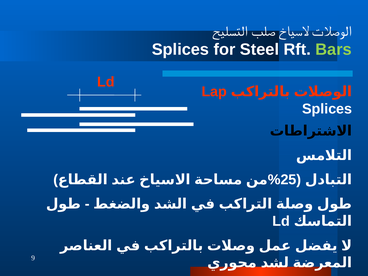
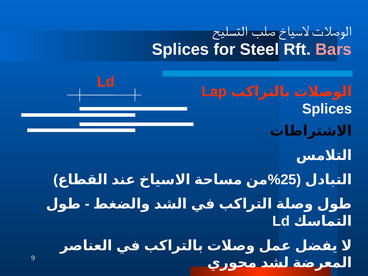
Bars colour: light green -> pink (334, 50)
